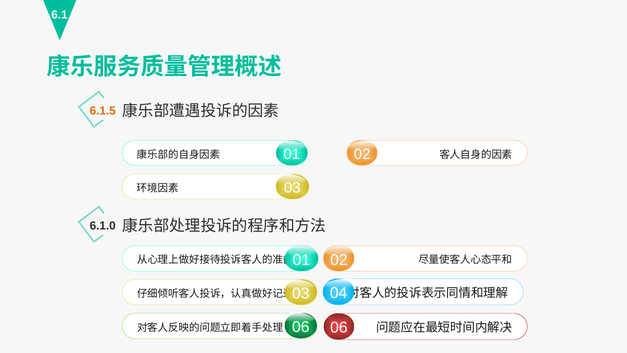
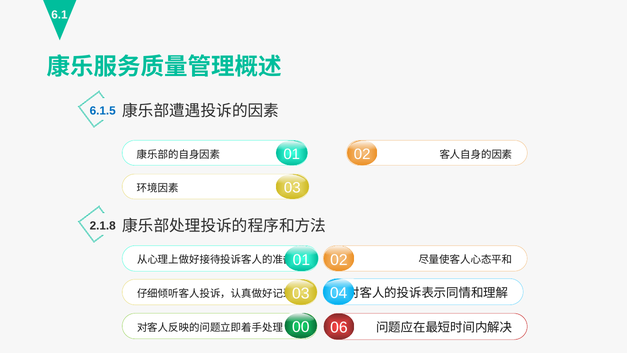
6.1.5 colour: orange -> blue (103, 111)
6.1.0: 6.1.0 -> 2.1.8 (103, 225)
06: 06 -> 00 (301, 327)
